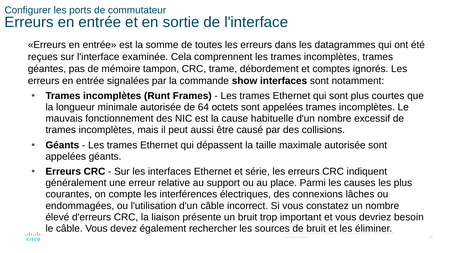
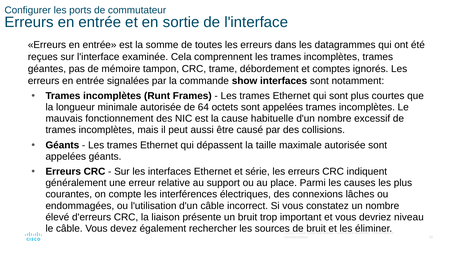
besoin: besoin -> niveau (409, 217)
